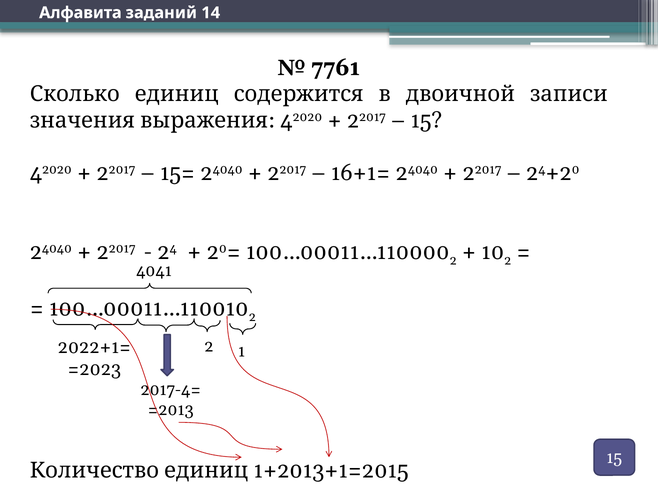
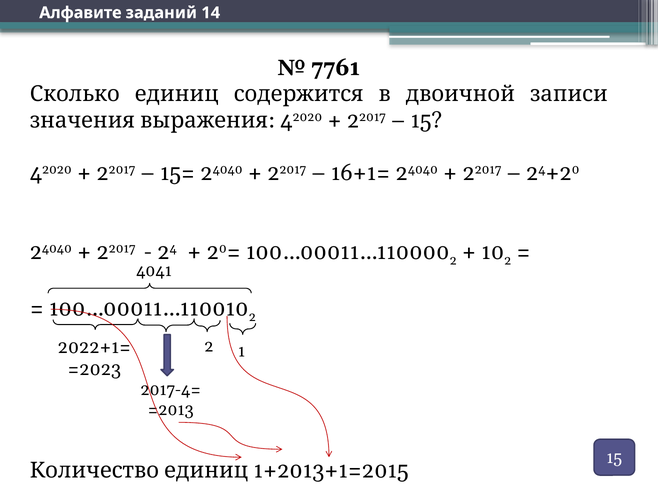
Алфавита: Алфавита -> Алфавите (80, 13)
